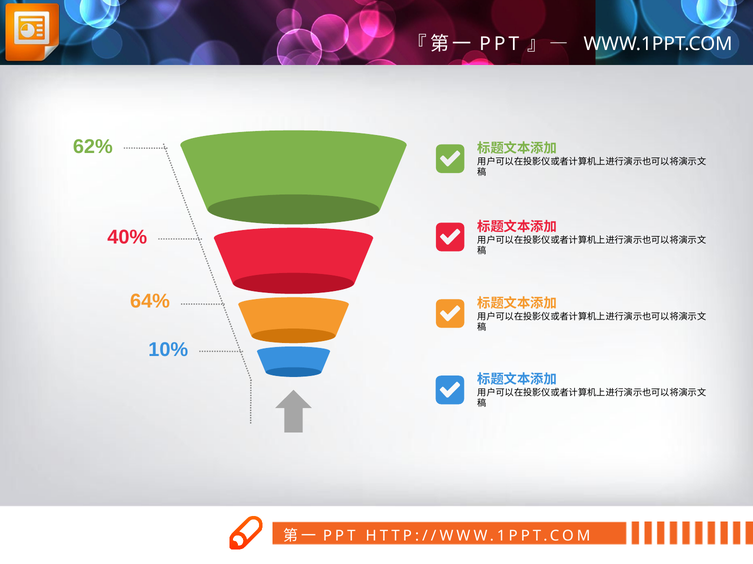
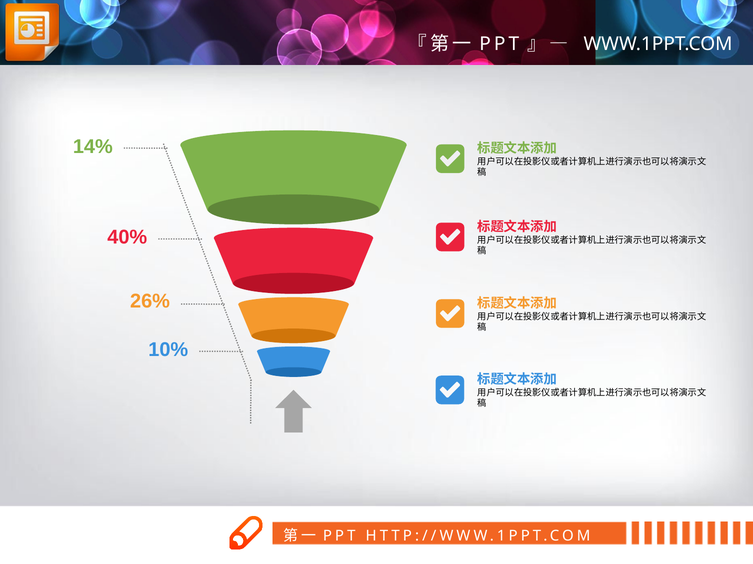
62%: 62% -> 14% (93, 147)
64%: 64% -> 26% (150, 302)
